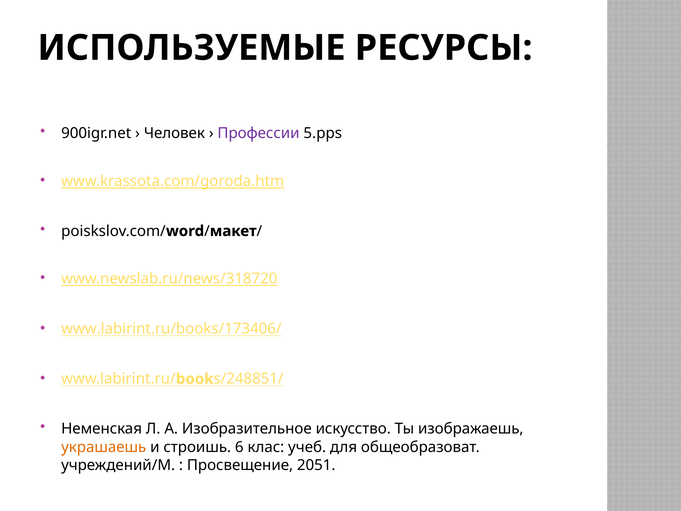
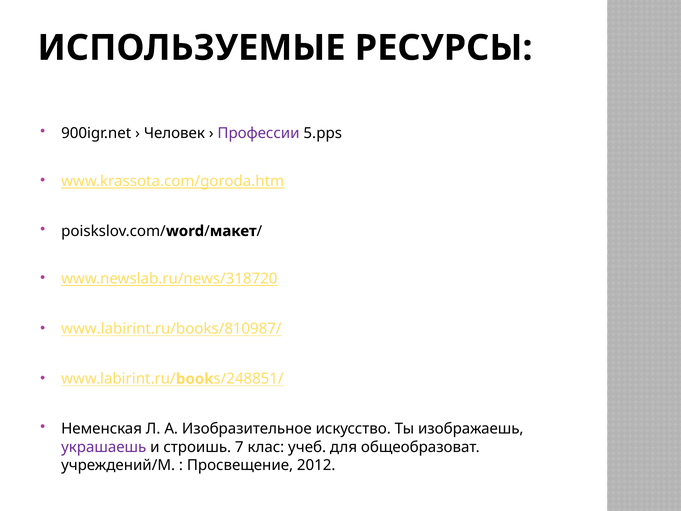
www.labirint.ru/books/173406/: www.labirint.ru/books/173406/ -> www.labirint.ru/books/810987/ (171, 329)
украшаешь colour: orange -> purple (104, 447)
6: 6 -> 7 (239, 447)
2051: 2051 -> 2012 (316, 465)
